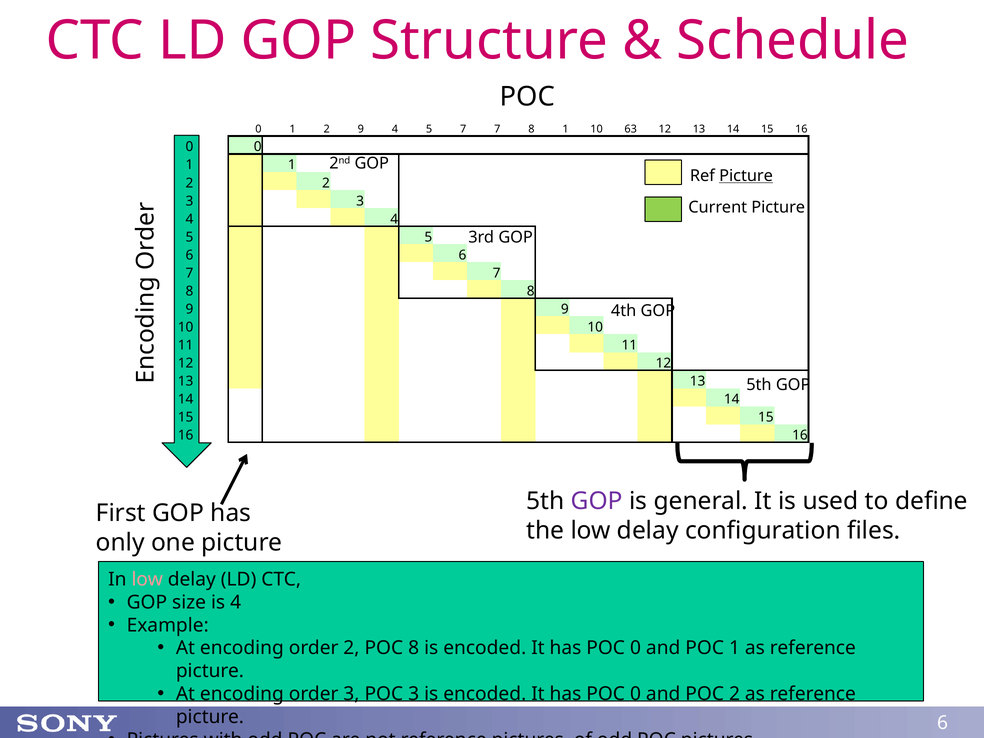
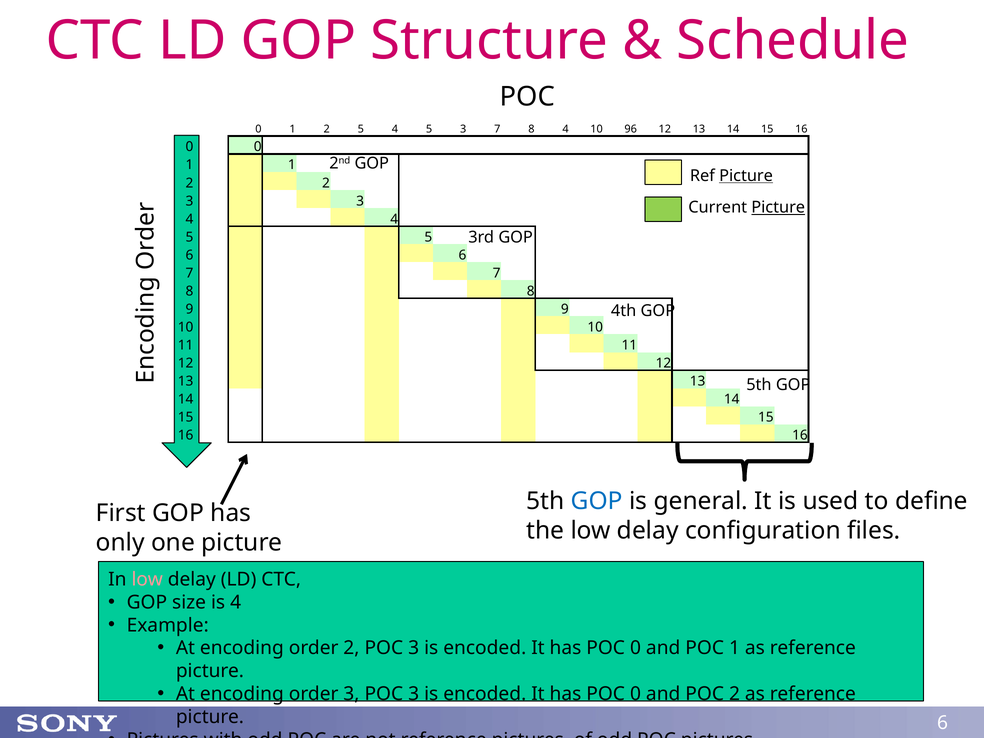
2 9: 9 -> 5 (361, 129)
5 7: 7 -> 3 (463, 129)
8 1: 1 -> 4 (566, 129)
63: 63 -> 96 (631, 129)
Picture underline: none -> present (778, 207)
GOP colour: purple -> blue (597, 501)
2 POC 8: 8 -> 3 (414, 648)
